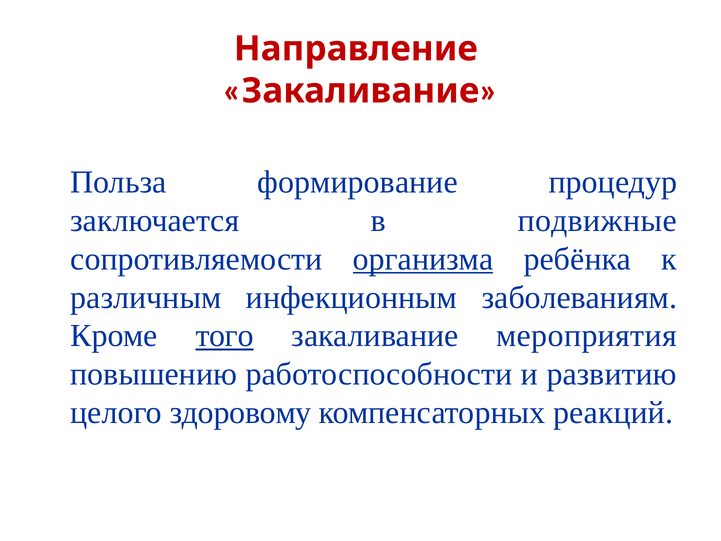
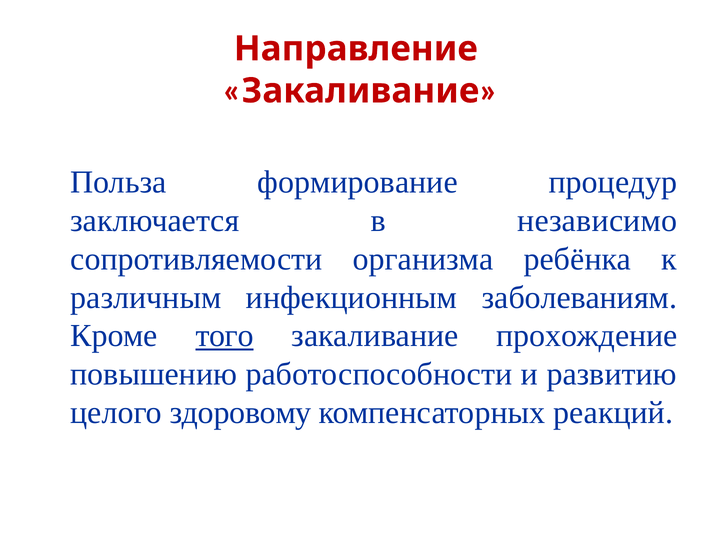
подвижные: подвижные -> независимо (597, 220)
организма underline: present -> none (423, 259)
мероприятия: мероприятия -> прохождение (587, 336)
